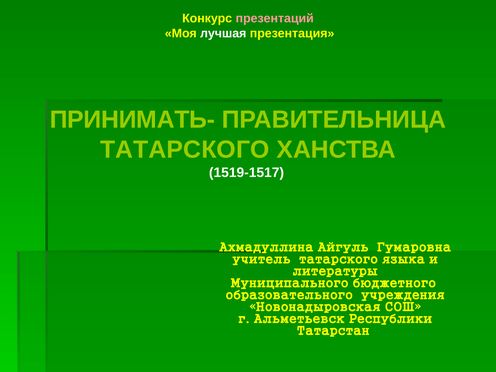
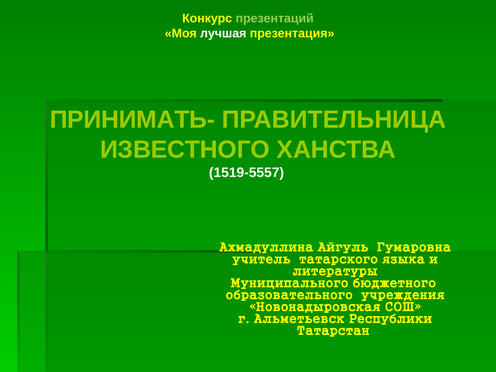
презентаций colour: pink -> light green (275, 18)
ТАТАРСКОГО: ТАТАРСКОГО -> ИЗВЕСТНОГО (185, 150)
1519-1517: 1519-1517 -> 1519-5557 (246, 173)
